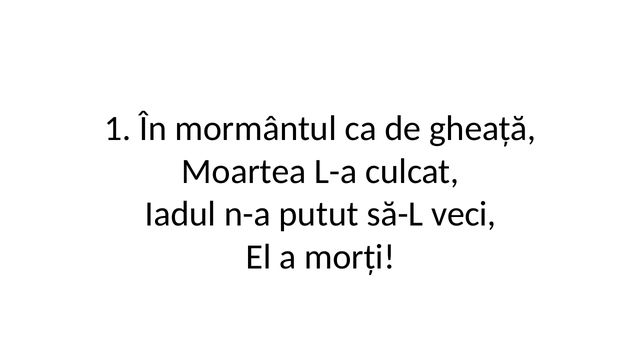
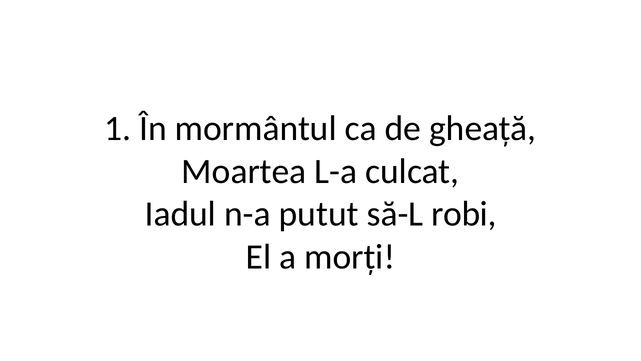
veci: veci -> robi (464, 214)
